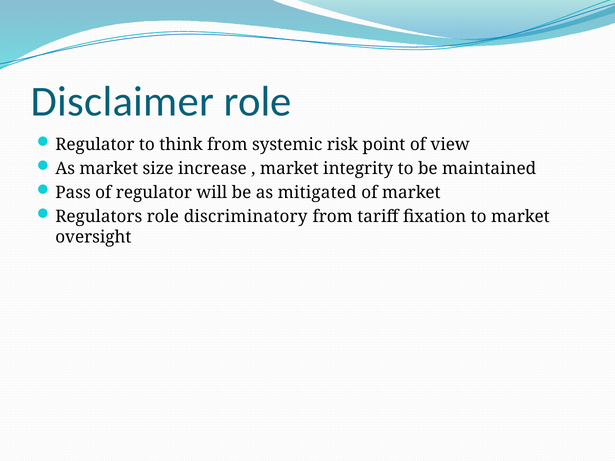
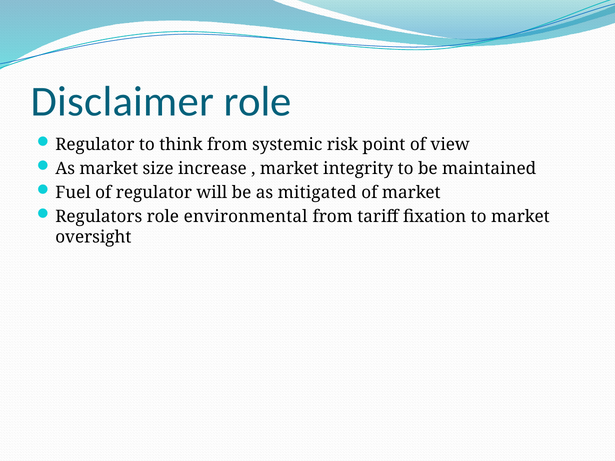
Pass: Pass -> Fuel (73, 193)
discriminatory: discriminatory -> environmental (246, 217)
